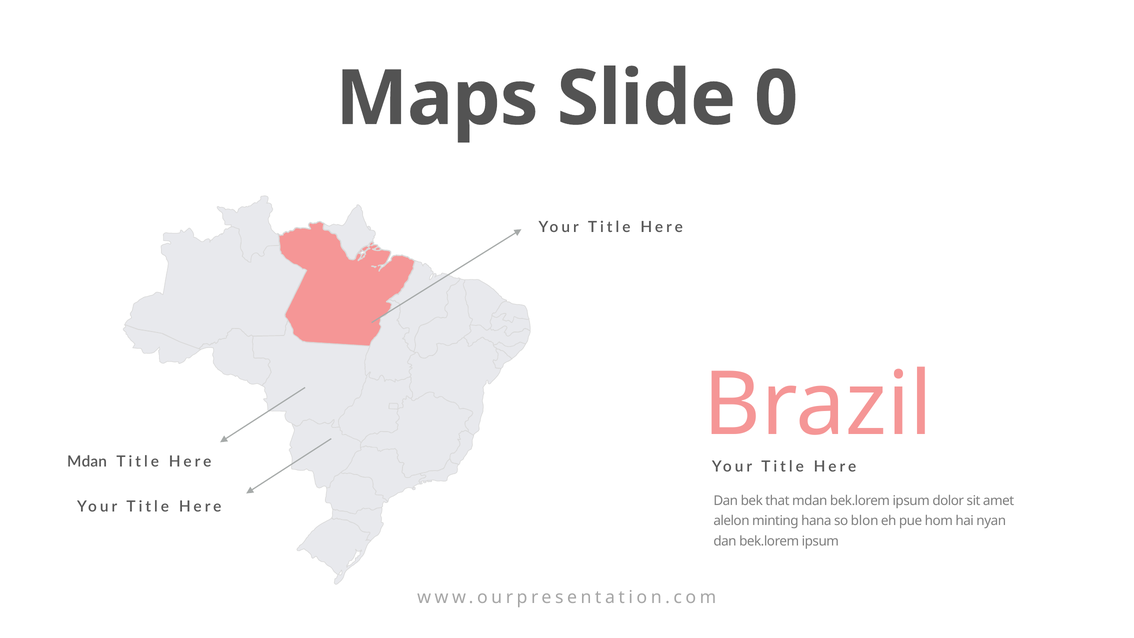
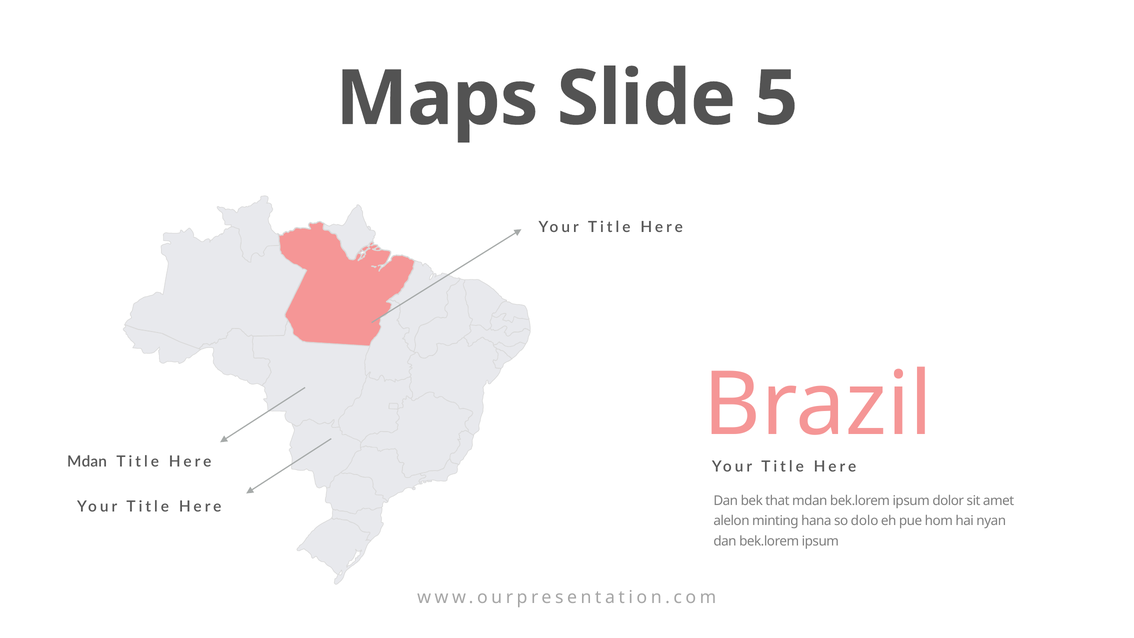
0: 0 -> 5 (776, 99)
blon: blon -> dolo (865, 521)
